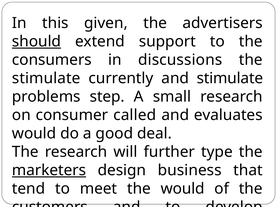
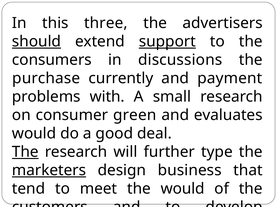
given: given -> three (106, 23)
support underline: none -> present (167, 42)
stimulate: stimulate -> purchase (46, 79)
and stimulate: stimulate -> payment (230, 79)
step: step -> with (107, 97)
called: called -> green (135, 116)
The underline: none -> present (25, 152)
